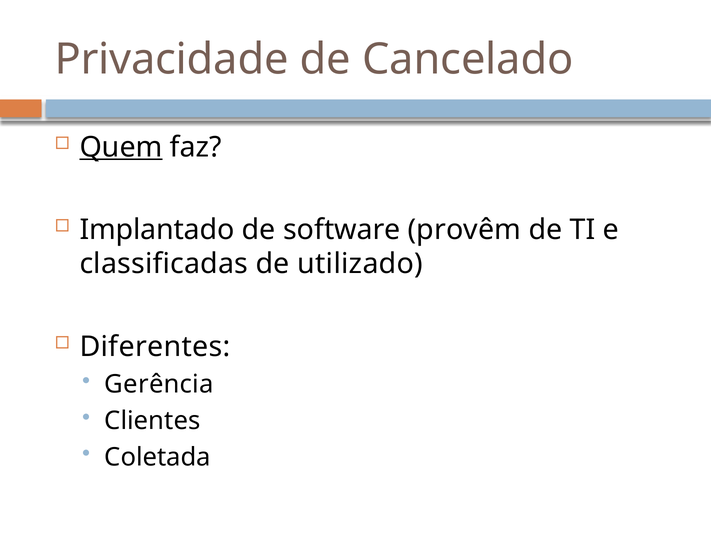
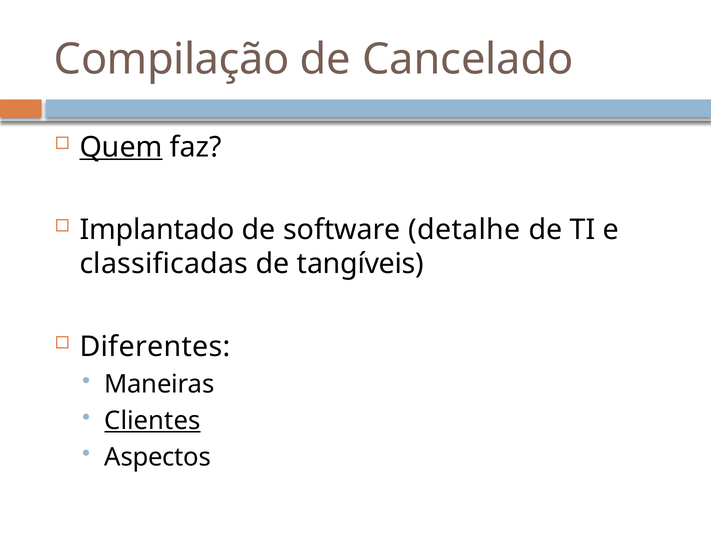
Privacidade: Privacidade -> Compilação (172, 59)
provêm: provêm -> detalhe (464, 230)
utilizado: utilizado -> tangíveis (360, 264)
Gerência: Gerência -> Maneiras (159, 385)
Clientes underline: none -> present (152, 421)
Coletada: Coletada -> Aspectos (158, 457)
